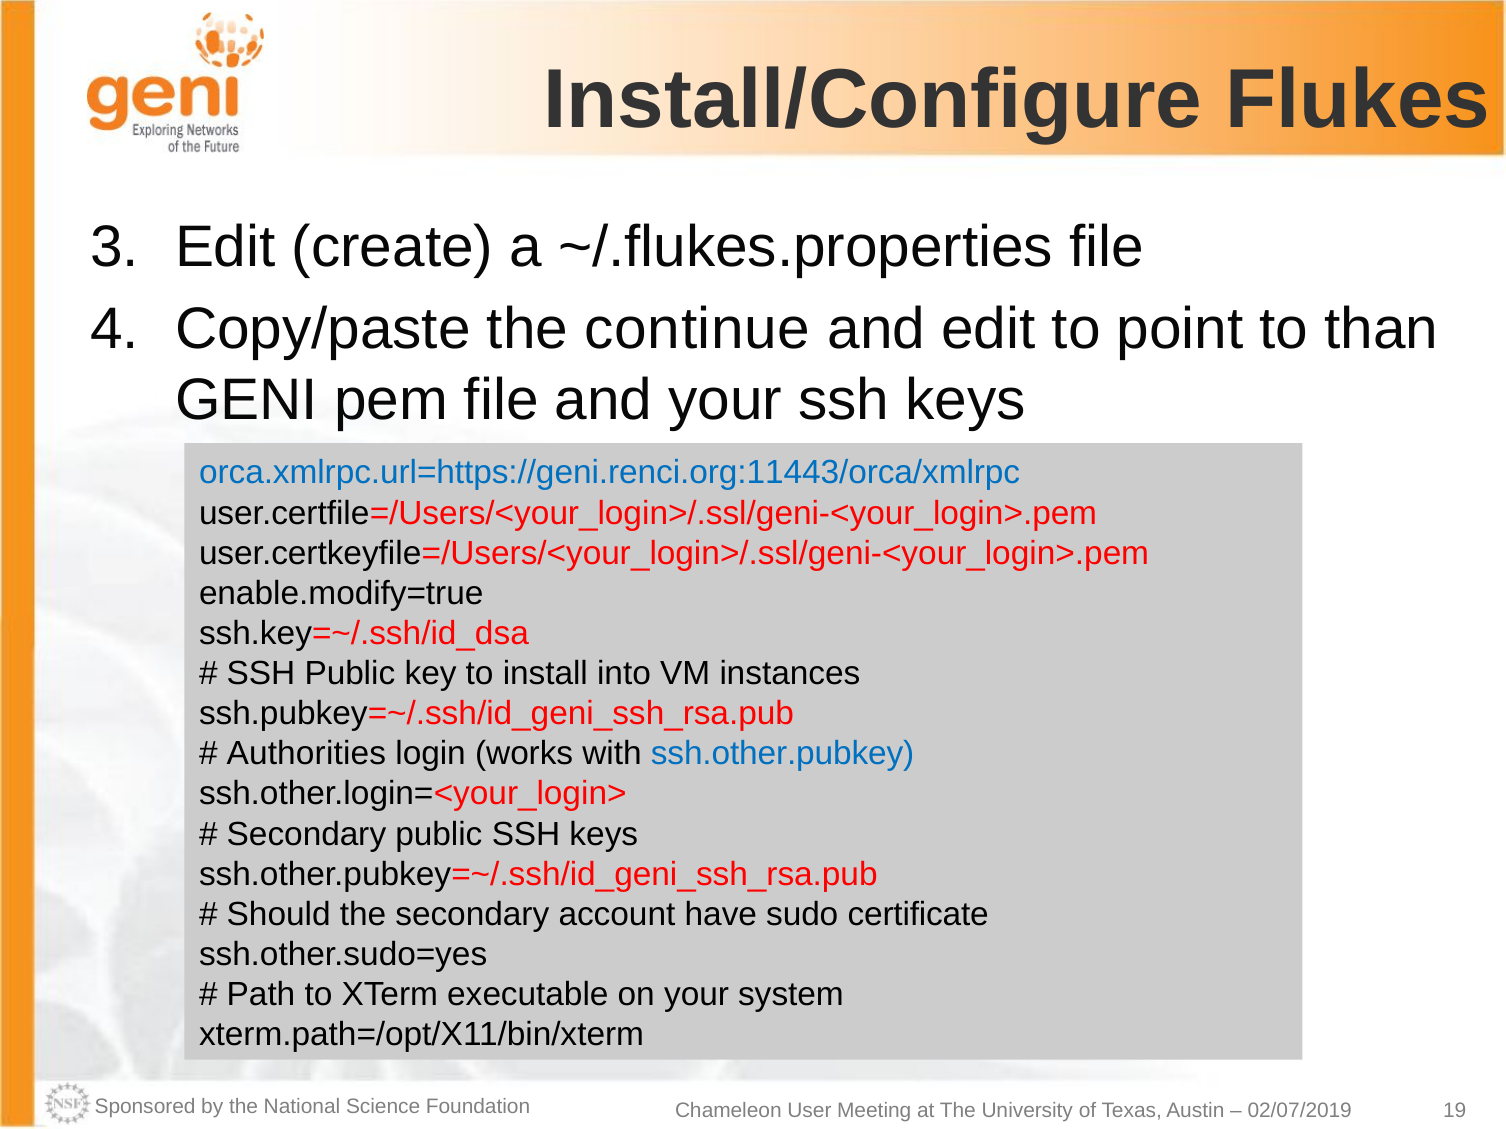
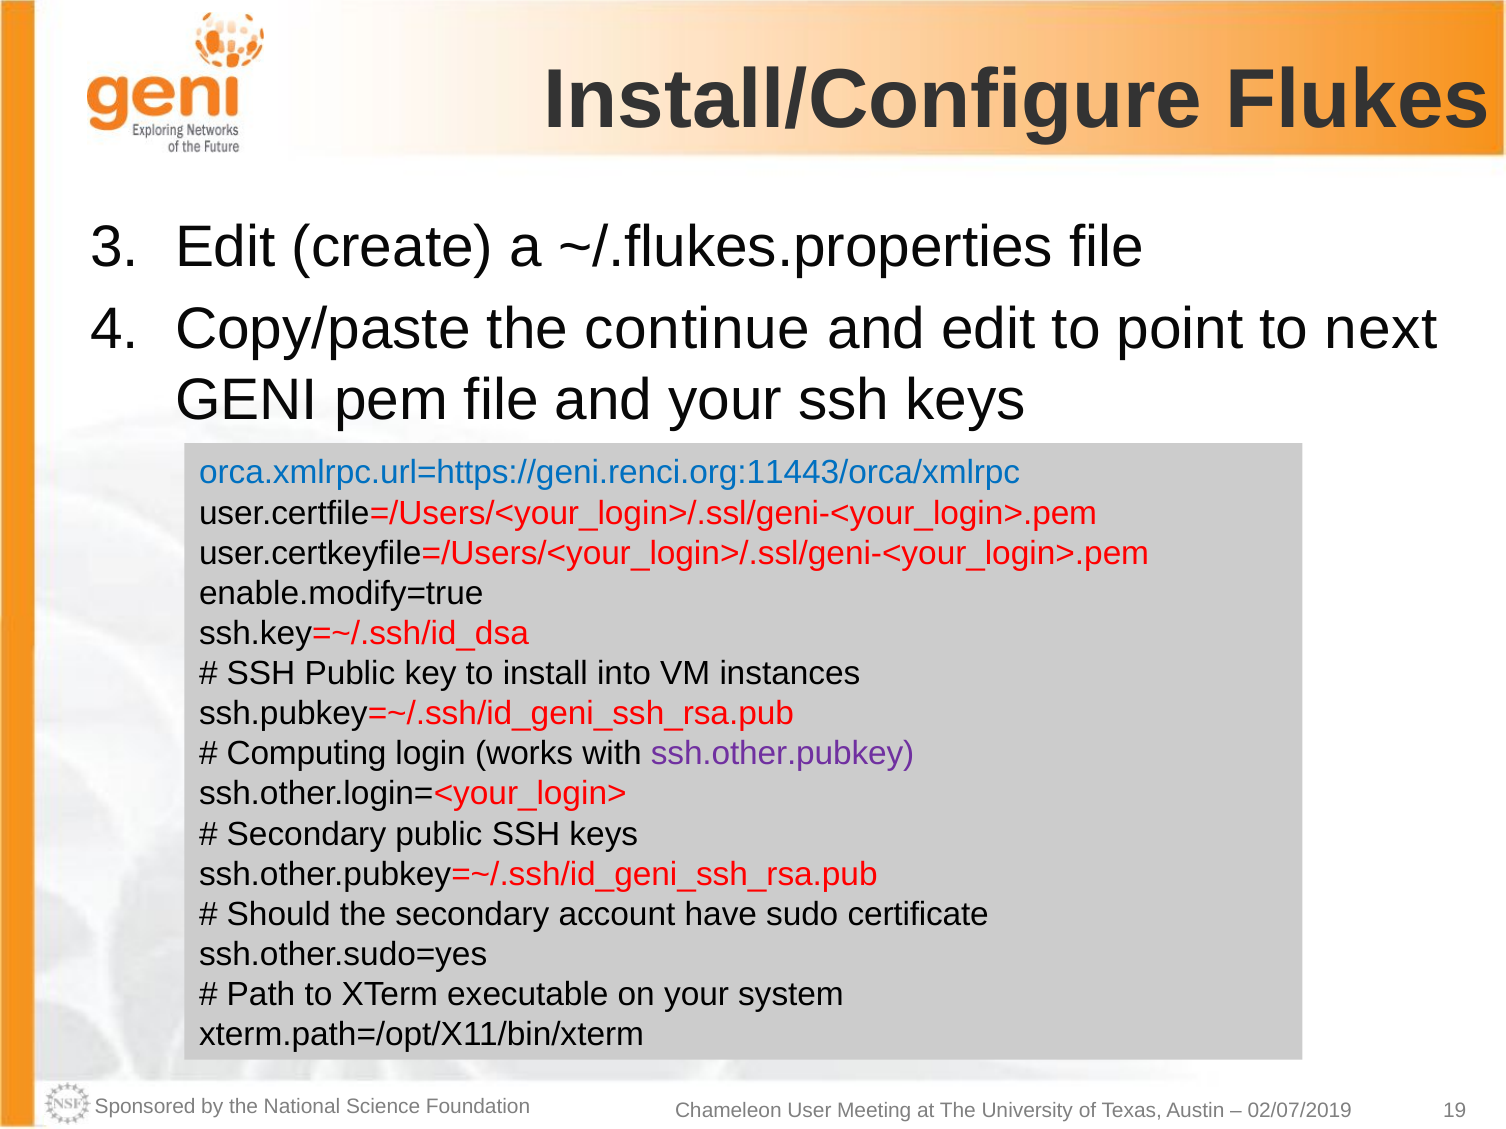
than: than -> next (1381, 330)
Authorities: Authorities -> Computing (307, 754)
ssh.other.pubkey colour: blue -> purple (783, 754)
